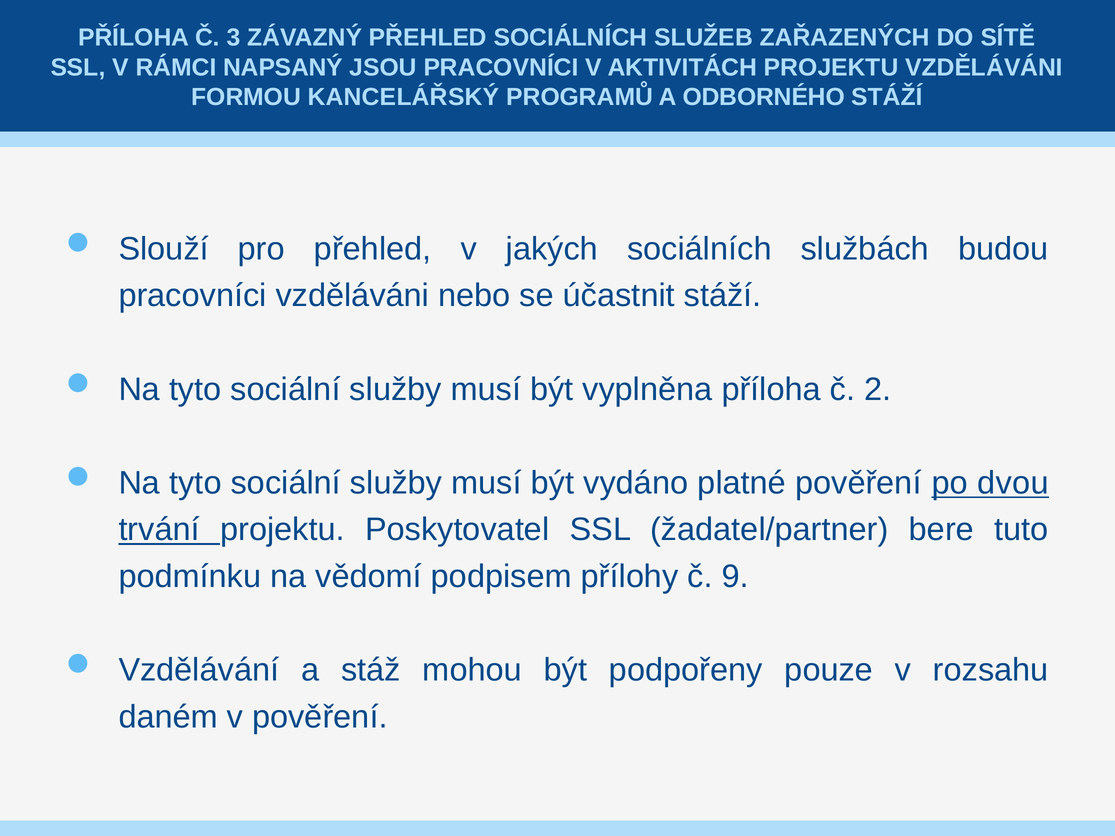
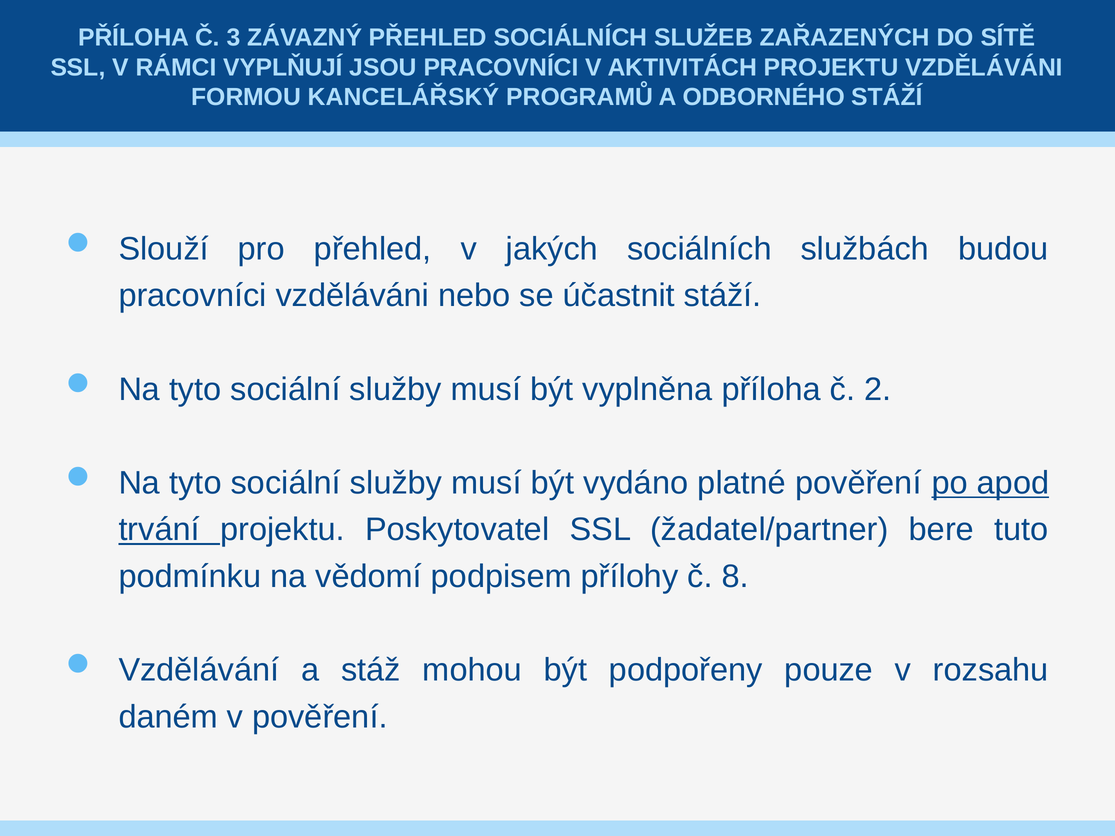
NAPSANÝ: NAPSANÝ -> VYPLŇUJÍ (283, 68)
dvou: dvou -> apod (1013, 483)
9: 9 -> 8 (735, 577)
